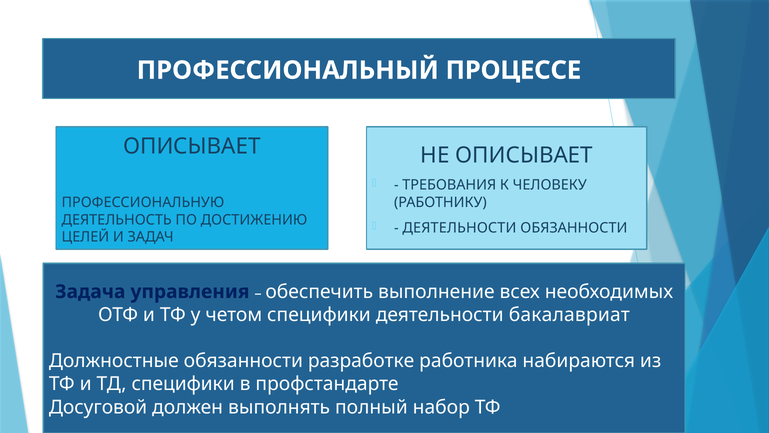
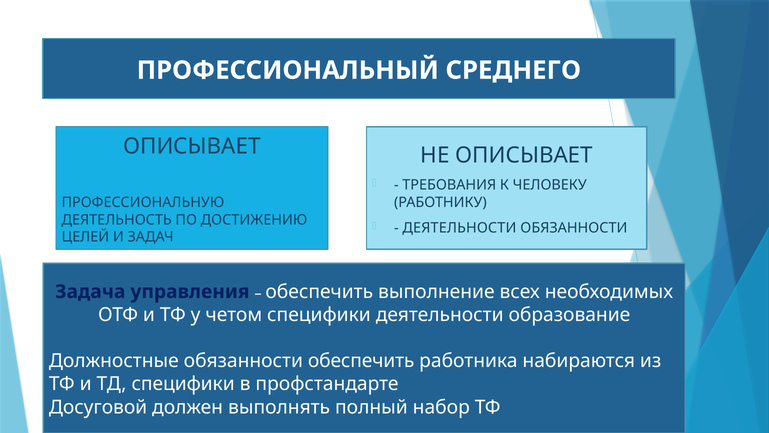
ПРОЦЕССЕ: ПРОЦЕССЕ -> СРЕДНЕГО (513, 70)
бакалавриат: бакалавриат -> образование (569, 315)
обязанности разработке: разработке -> обеспечить (361, 361)
